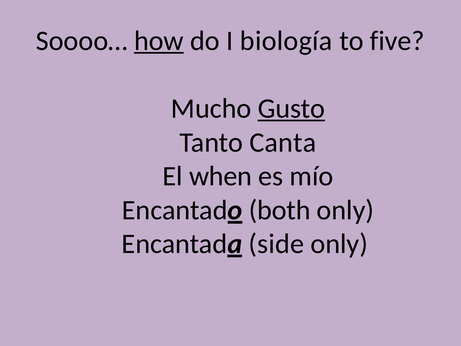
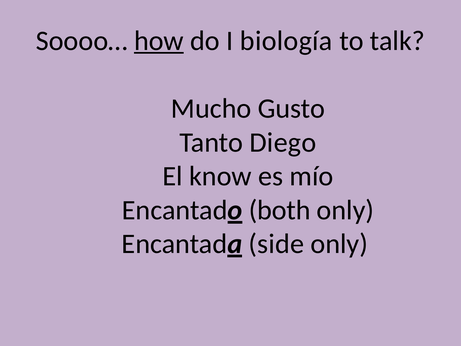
five: five -> talk (397, 41)
Gusto underline: present -> none (291, 108)
Canta: Canta -> Diego (283, 142)
when: when -> know (220, 176)
